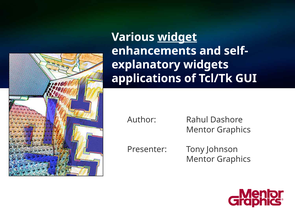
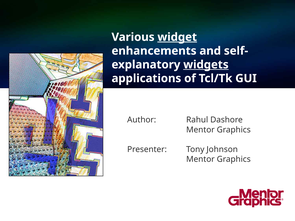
widgets underline: none -> present (206, 65)
